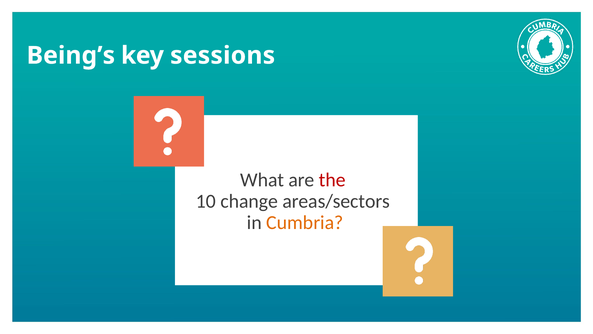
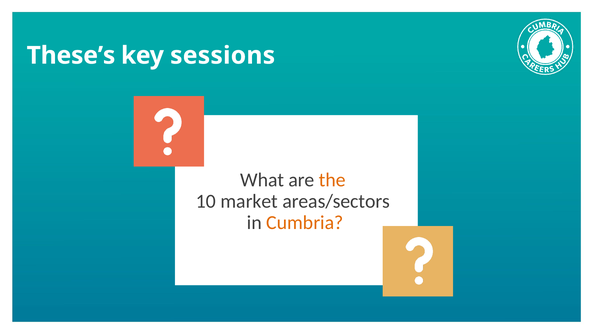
Being’s: Being’s -> These’s (71, 55)
the colour: red -> orange (332, 180)
change: change -> market (249, 201)
